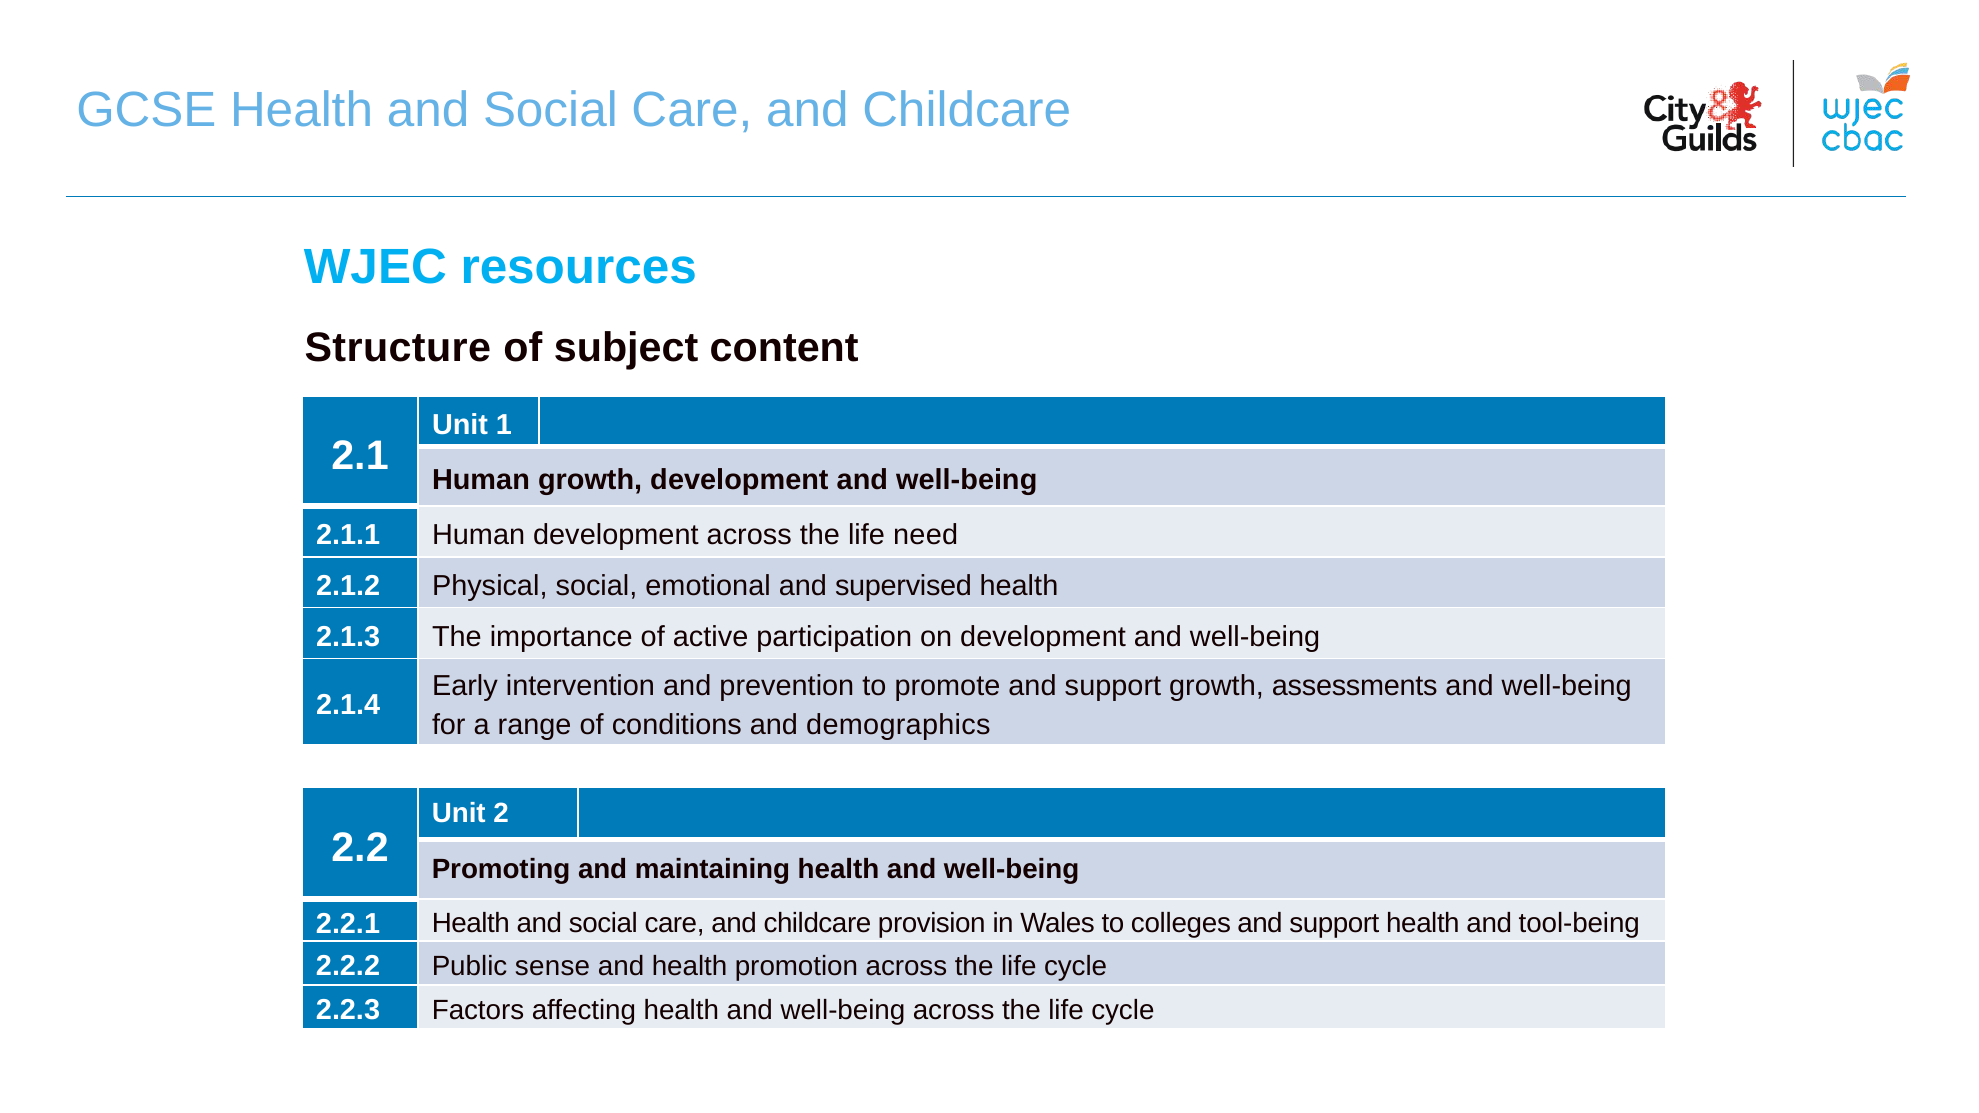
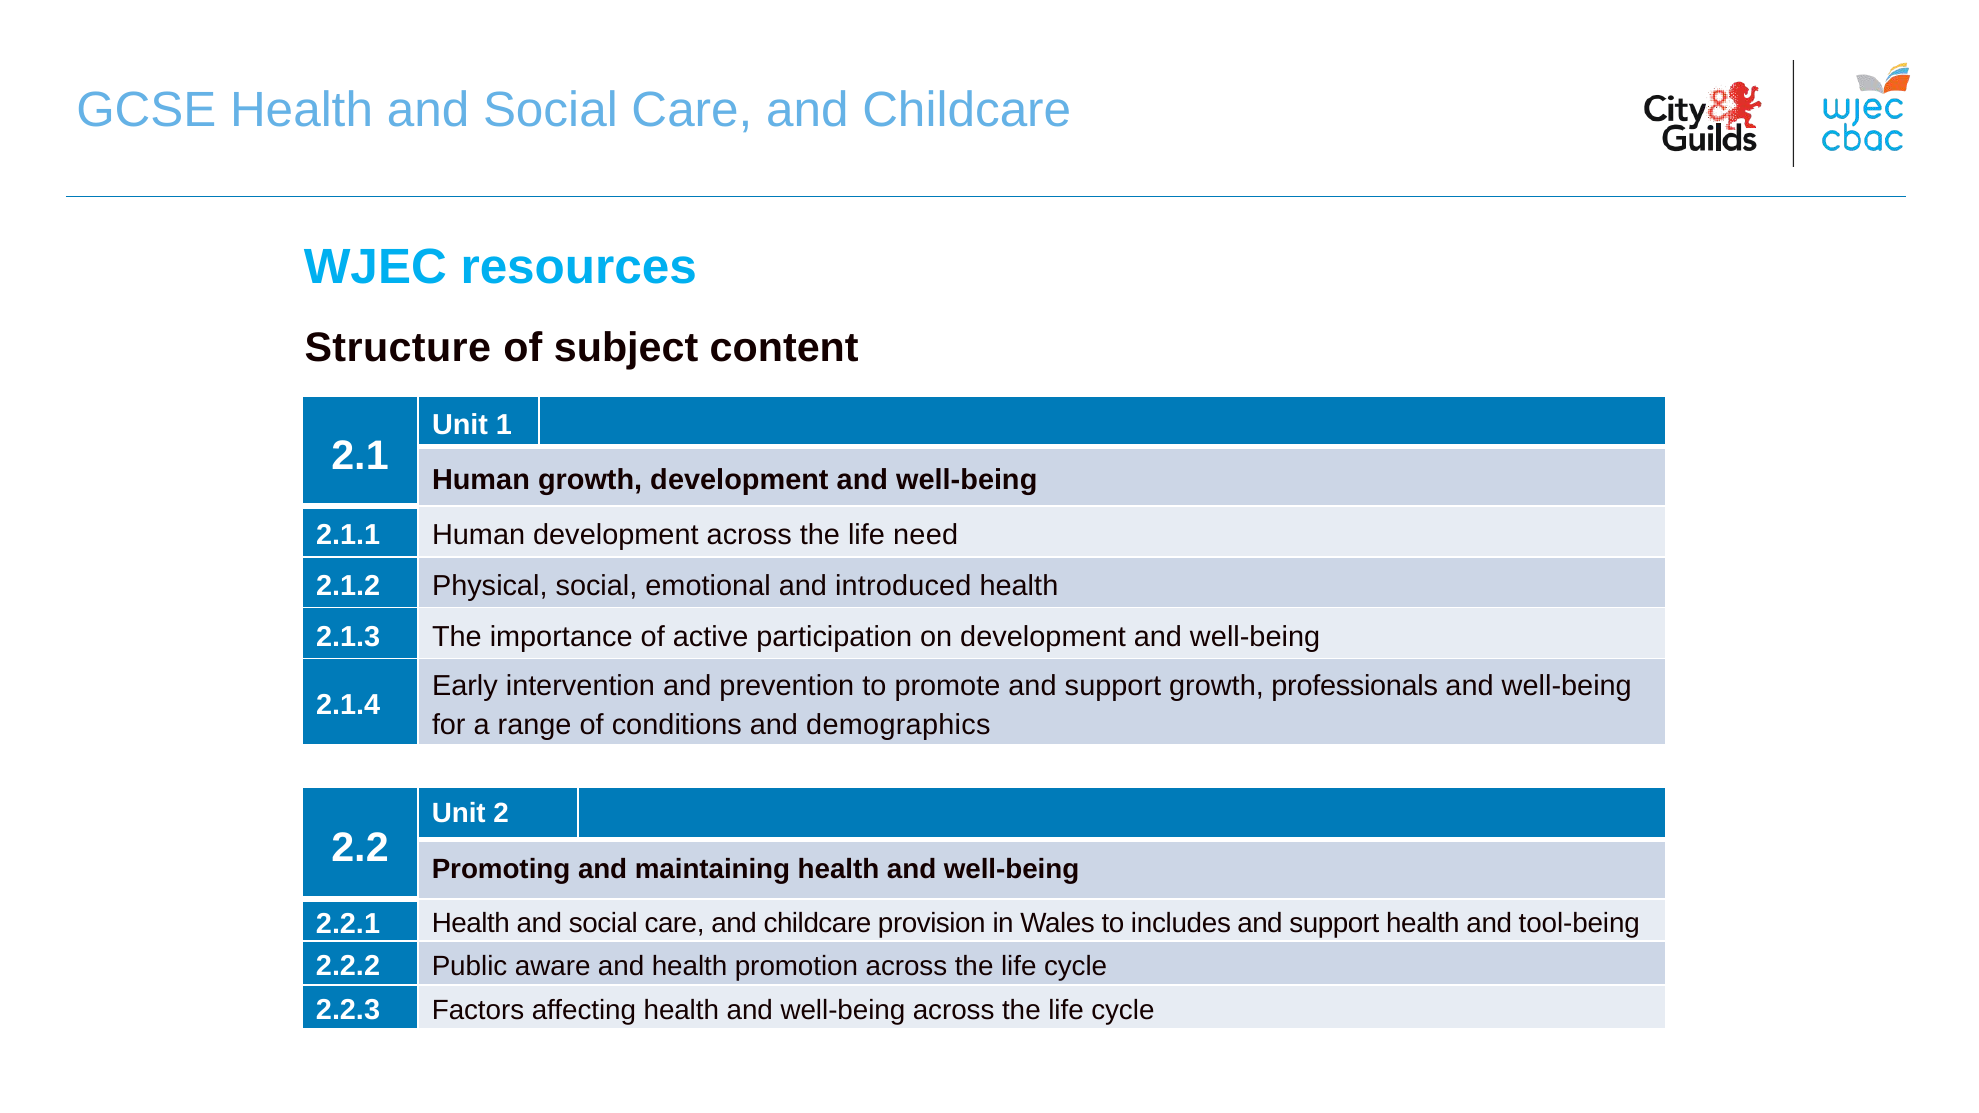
supervised: supervised -> introduced (903, 586)
assessments: assessments -> professionals (1355, 686)
colleges: colleges -> includes (1181, 924)
sense: sense -> aware (553, 966)
